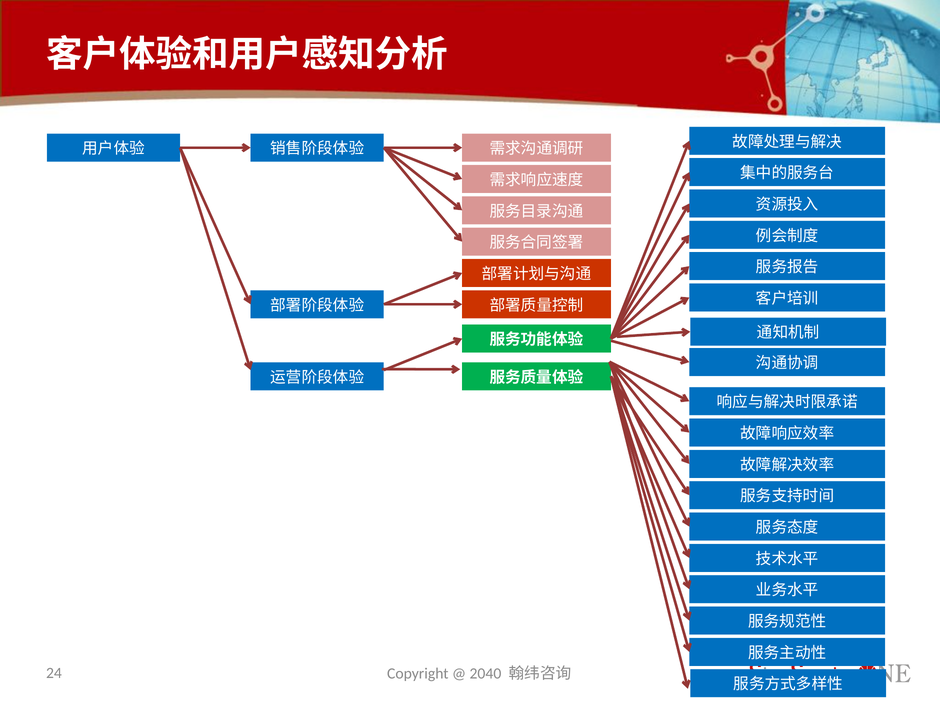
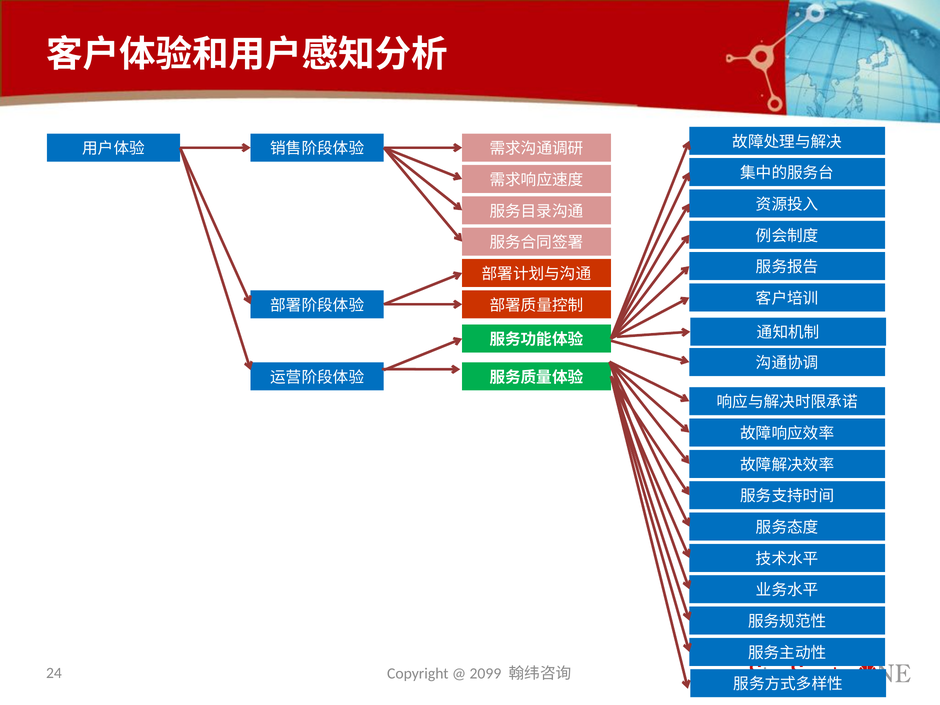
2040: 2040 -> 2099 (485, 673)
